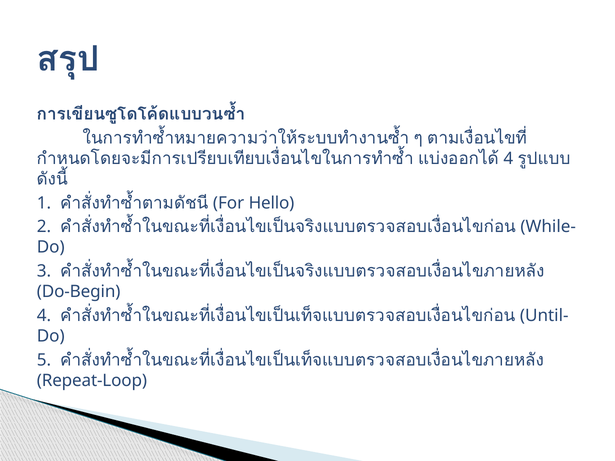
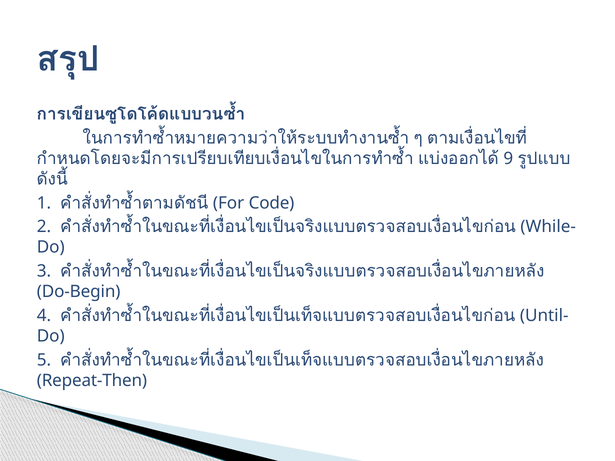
4: 4 -> 9 (508, 159)
Hello: Hello -> Code (272, 203)
Repeat-Loop: Repeat-Loop -> Repeat-Then (92, 381)
